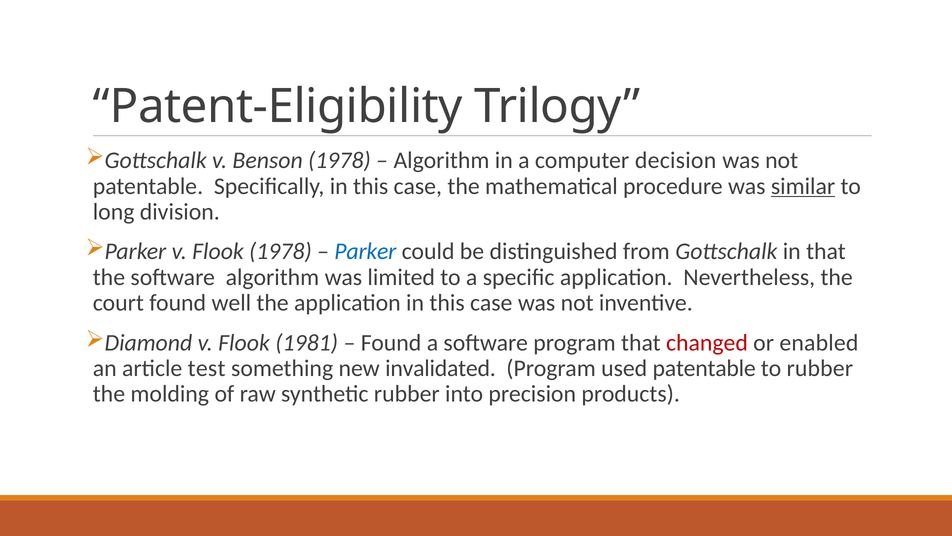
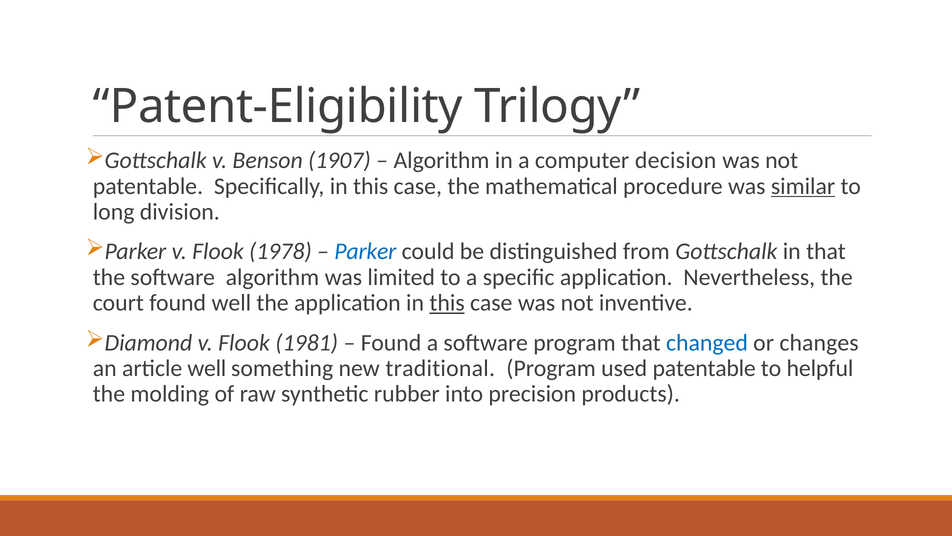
Benson 1978: 1978 -> 1907 (339, 160)
this underline: none -> present (447, 303)
changed colour: red -> blue (707, 342)
enabled: enabled -> changes (819, 342)
article test: test -> well (207, 368)
invalidated: invalidated -> traditional (440, 368)
to rubber: rubber -> helpful (820, 368)
